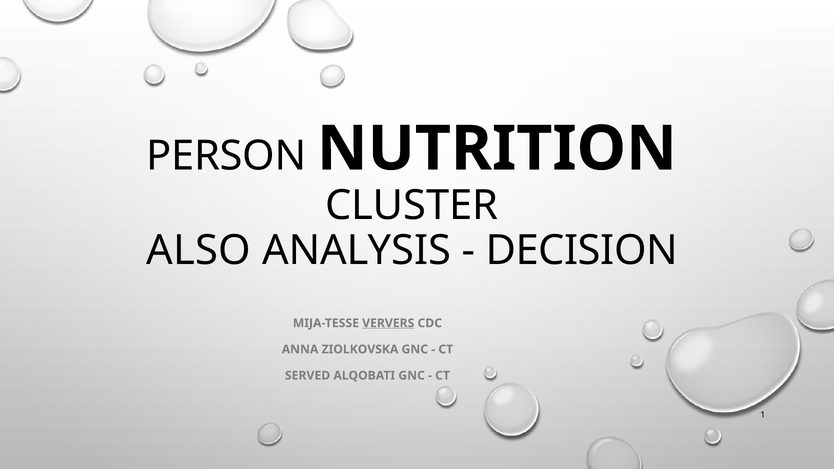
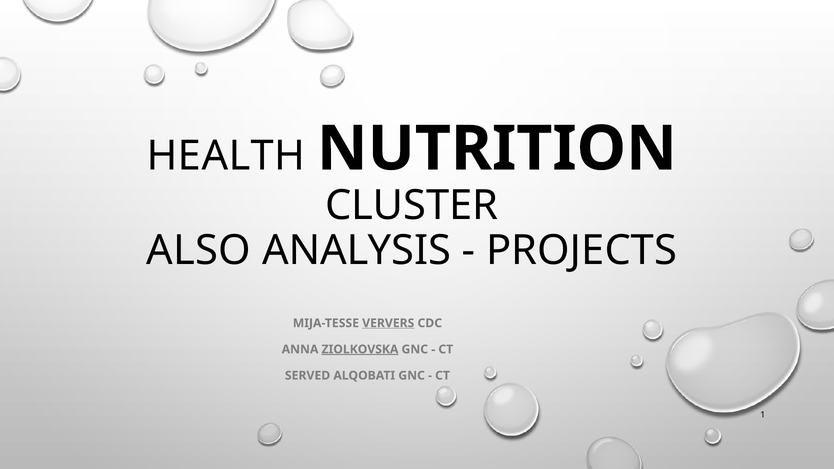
PERSON: PERSON -> HEALTH (226, 156)
DECISION: DECISION -> PROJECTS (582, 250)
ZIOLKOVSKA underline: none -> present (360, 349)
